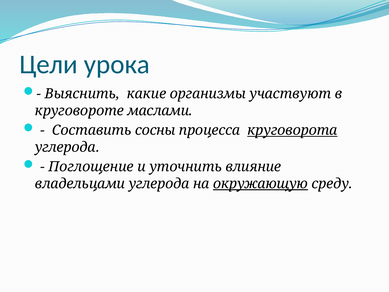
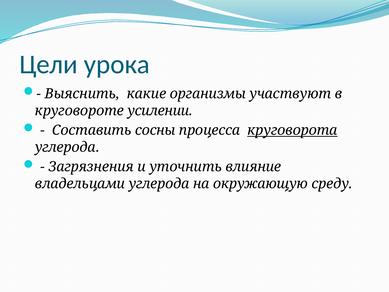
маслами: маслами -> усилении (160, 111)
Поглощение: Поглощение -> Загрязнения (91, 167)
окружающую underline: present -> none (261, 184)
